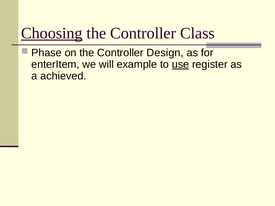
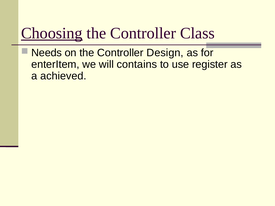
Phase: Phase -> Needs (47, 53)
example: example -> contains (137, 64)
use underline: present -> none (180, 64)
